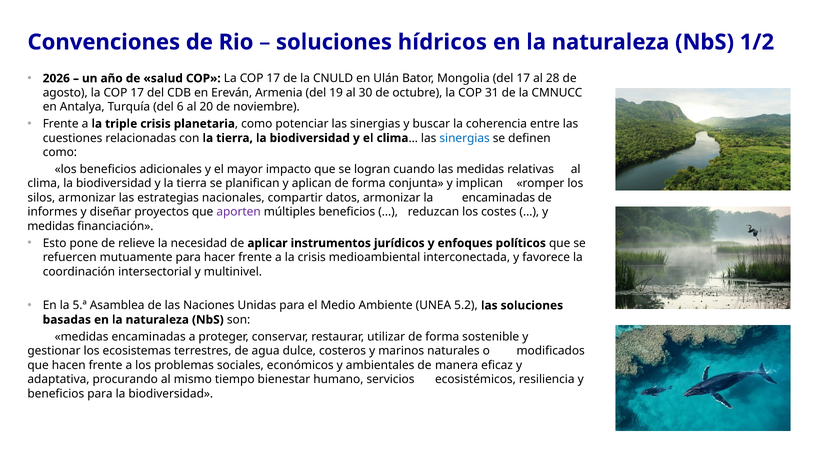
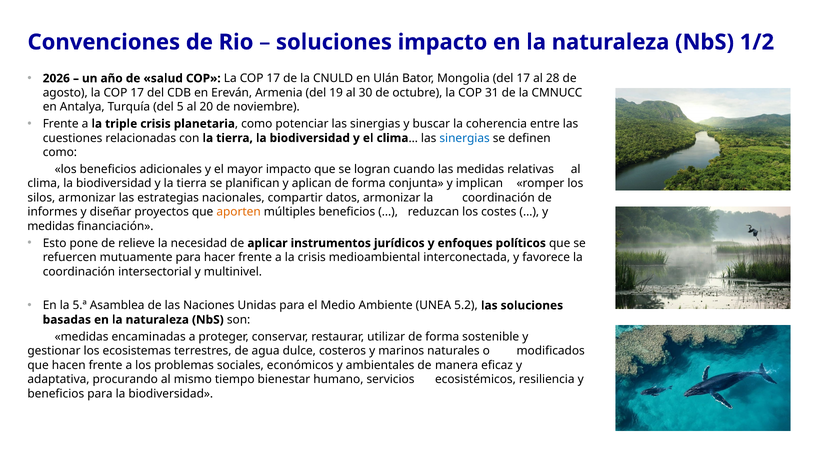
soluciones hídricos: hídricos -> impacto (443, 42)
6: 6 -> 5 (180, 107)
armonizar la encaminadas: encaminadas -> coordinación (498, 198)
aporten colour: purple -> orange (239, 212)
